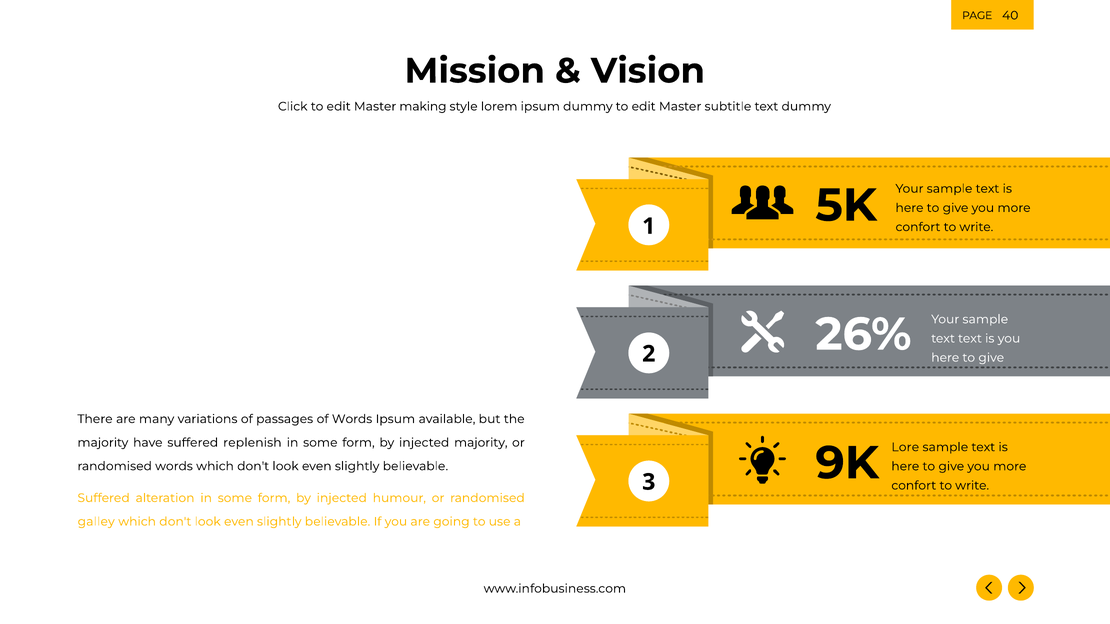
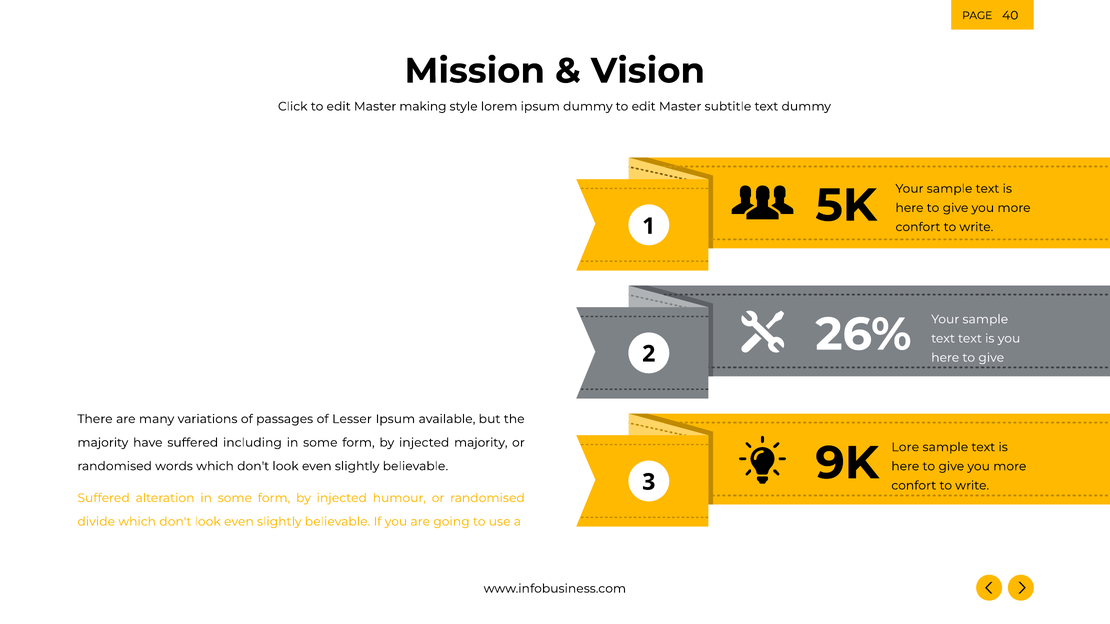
of Words: Words -> Lesser (352, 419)
replenish: replenish -> including (252, 443)
galley: galley -> divide (96, 522)
